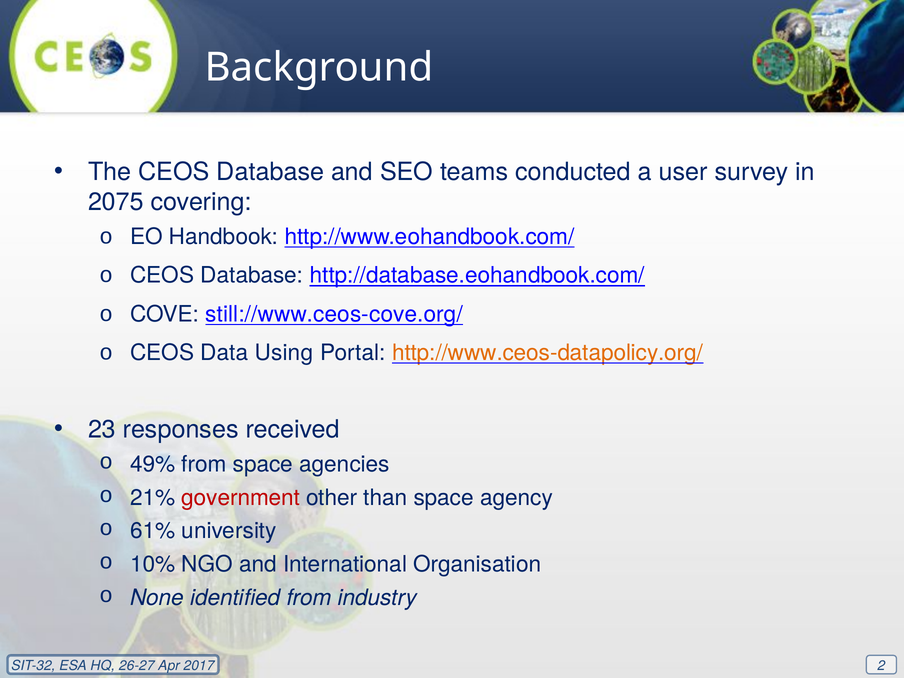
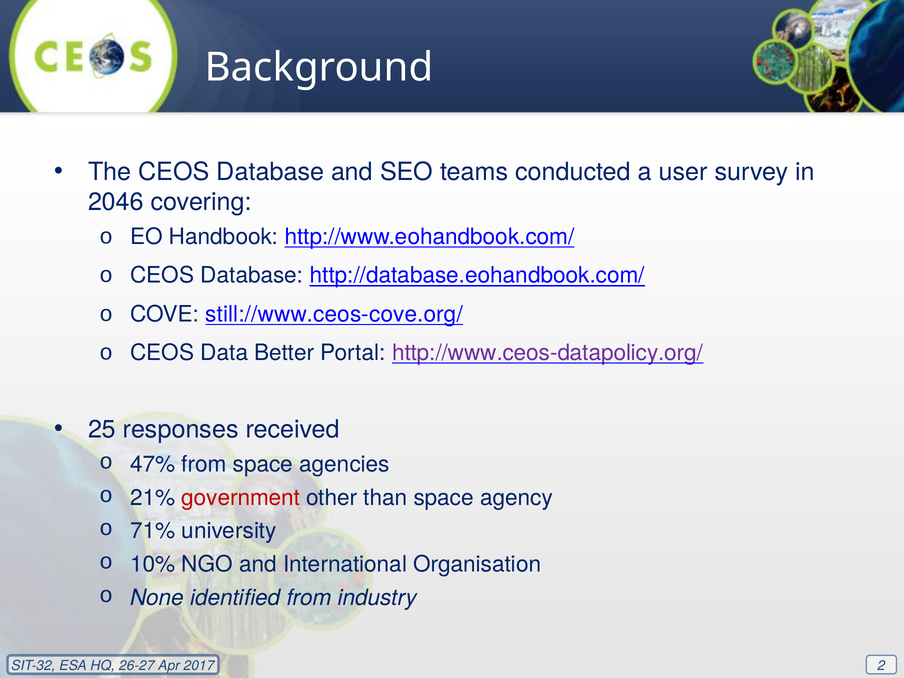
2075: 2075 -> 2046 (116, 202)
Using: Using -> Better (284, 353)
http://www.ceos-datapolicy.org/ colour: orange -> purple (548, 353)
23: 23 -> 25 (102, 430)
49%: 49% -> 47% (153, 464)
61%: 61% -> 71% (153, 531)
